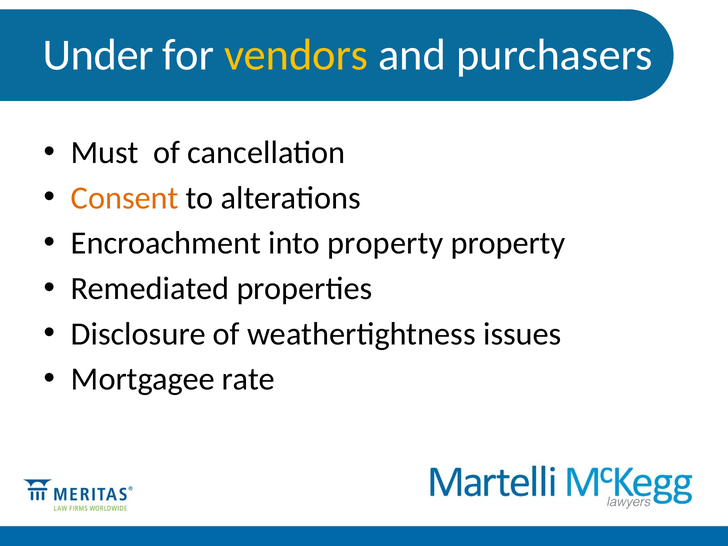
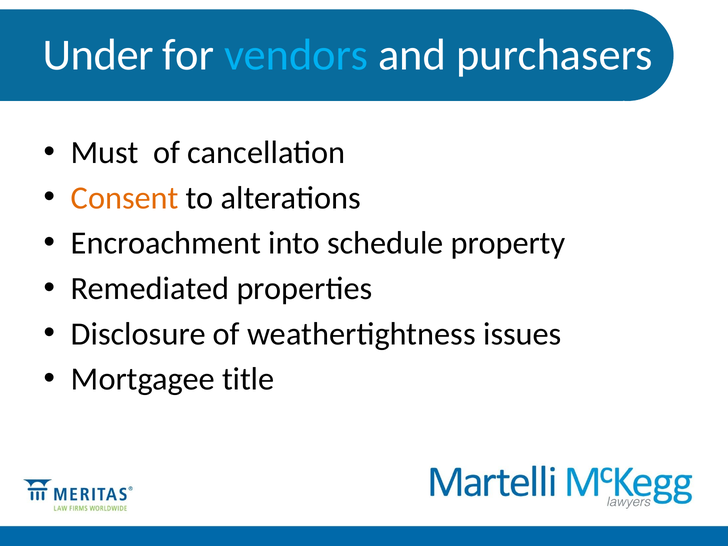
vendors colour: yellow -> light blue (296, 55)
into property: property -> schedule (385, 243)
rate: rate -> title (248, 379)
